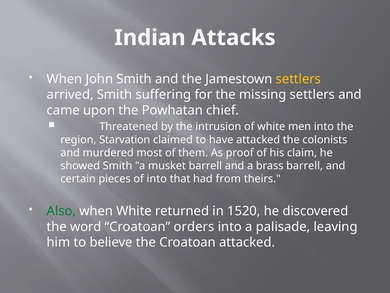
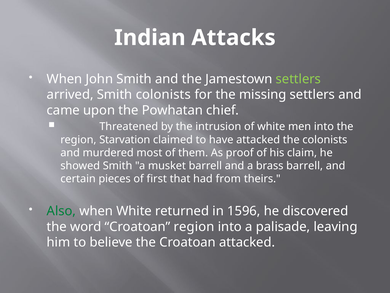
settlers colour: yellow -> light green (298, 79)
Smith suffering: suffering -> colonists (163, 94)
of into: into -> first (157, 178)
1520: 1520 -> 1596 (244, 211)
Croatoan orders: orders -> region (194, 226)
